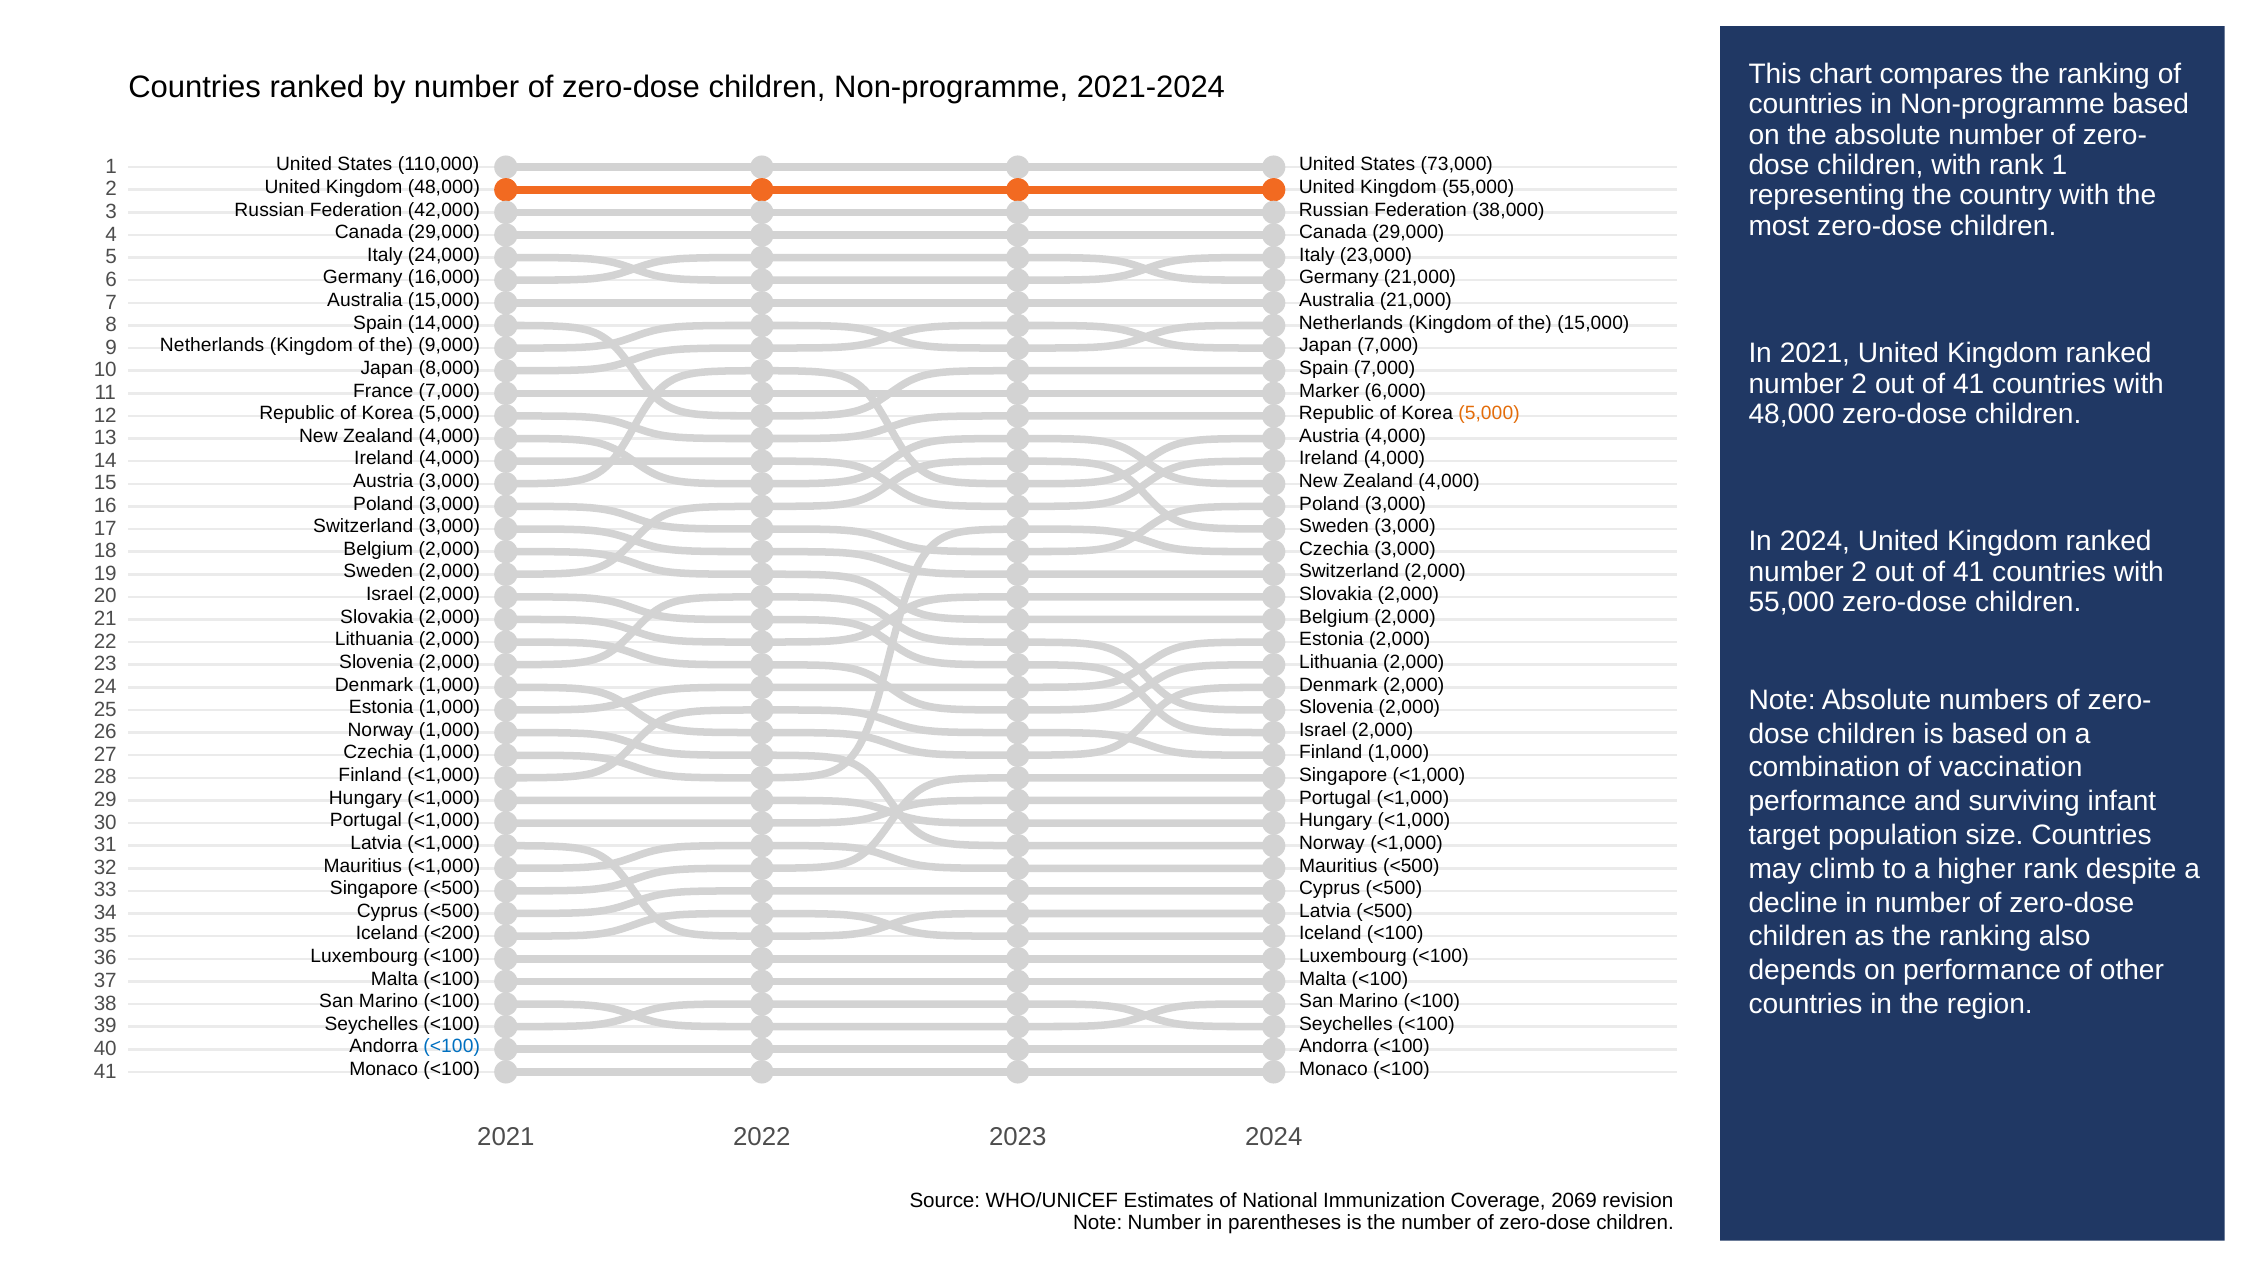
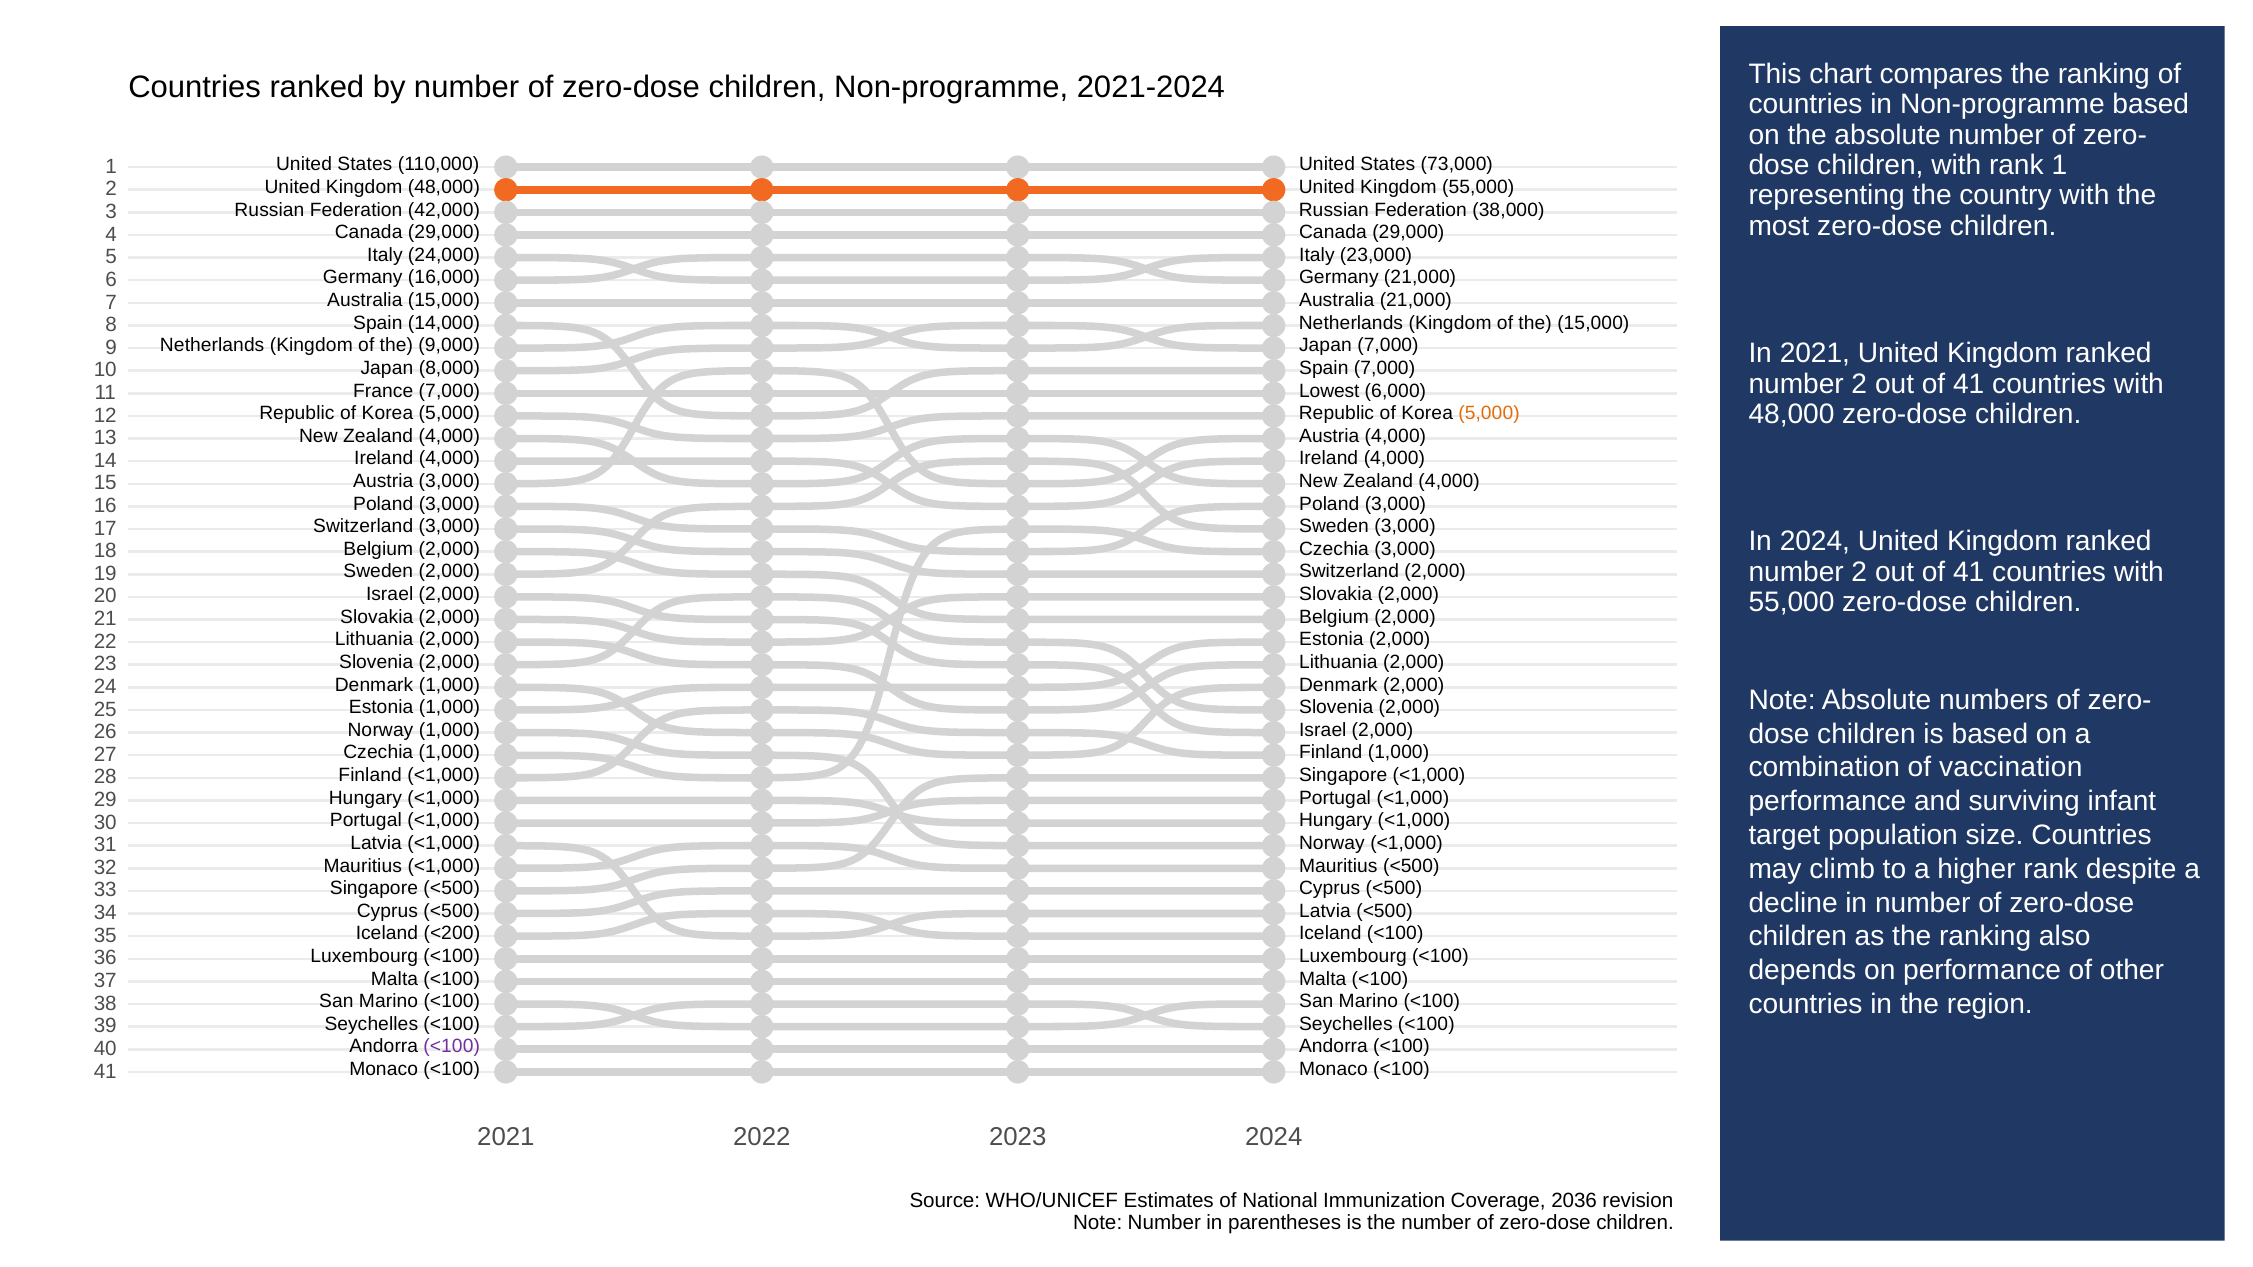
Marker: Marker -> Lowest (1329, 391)
<100 colour: blue -> purple (452, 1047)
2069: 2069 -> 2036 (1574, 1201)
